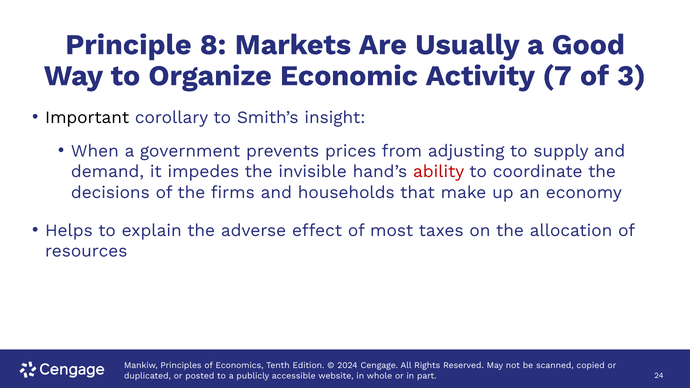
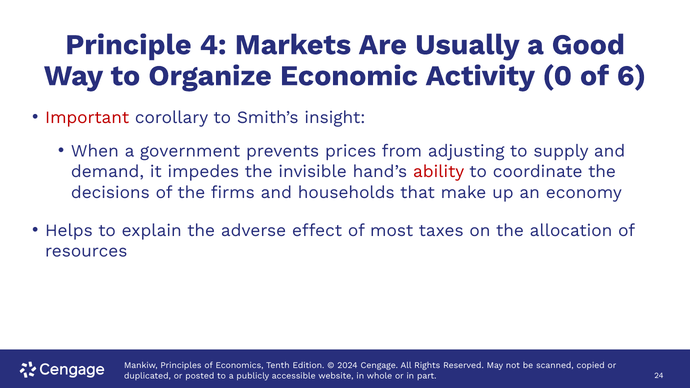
8: 8 -> 4 (213, 45)
7: 7 -> 0 (557, 76)
3: 3 -> 6 (631, 76)
Important colour: black -> red (87, 117)
